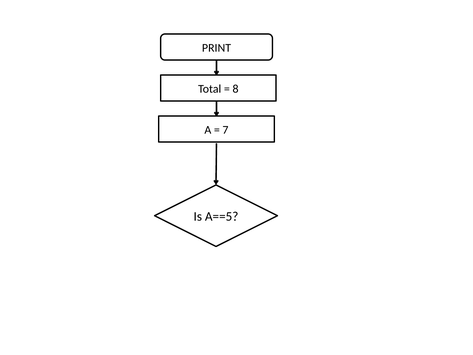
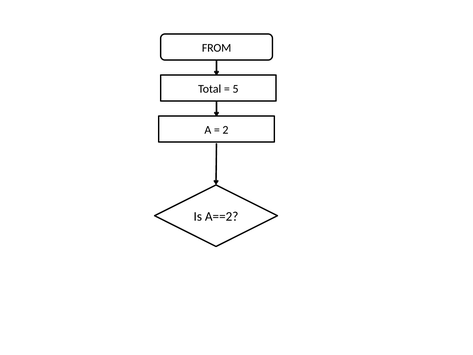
PRINT: PRINT -> FROM (217, 48)
8: 8 -> 5 (236, 89)
7: 7 -> 2 (225, 130)
A==5: A==5 -> A==2 (222, 216)
